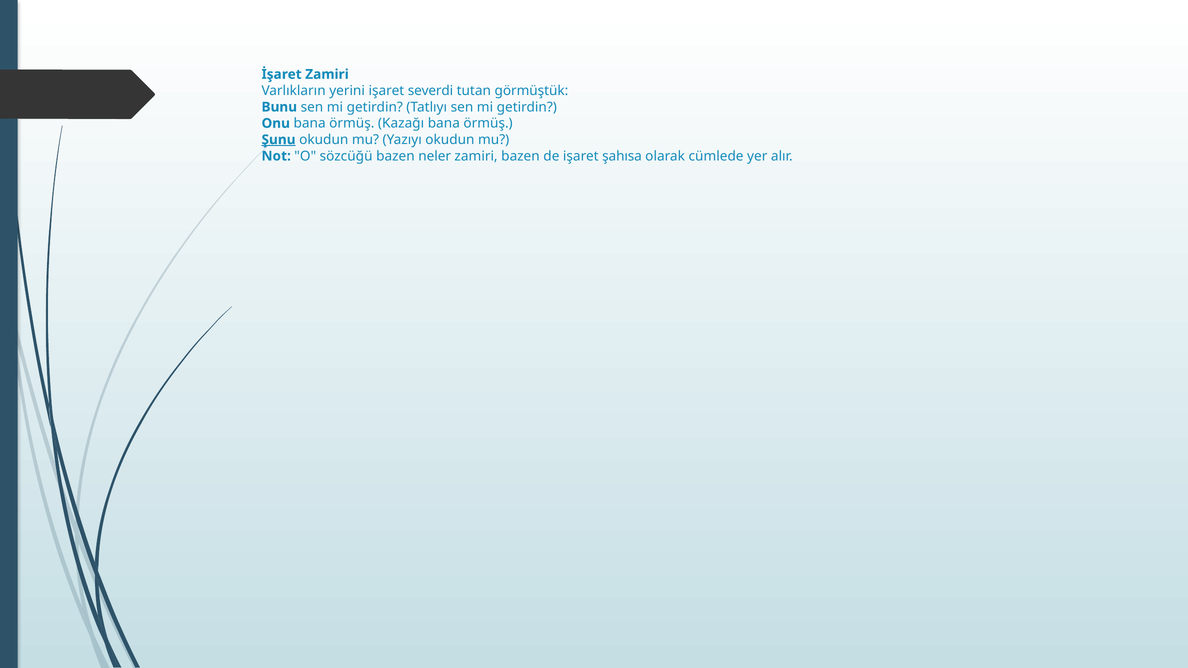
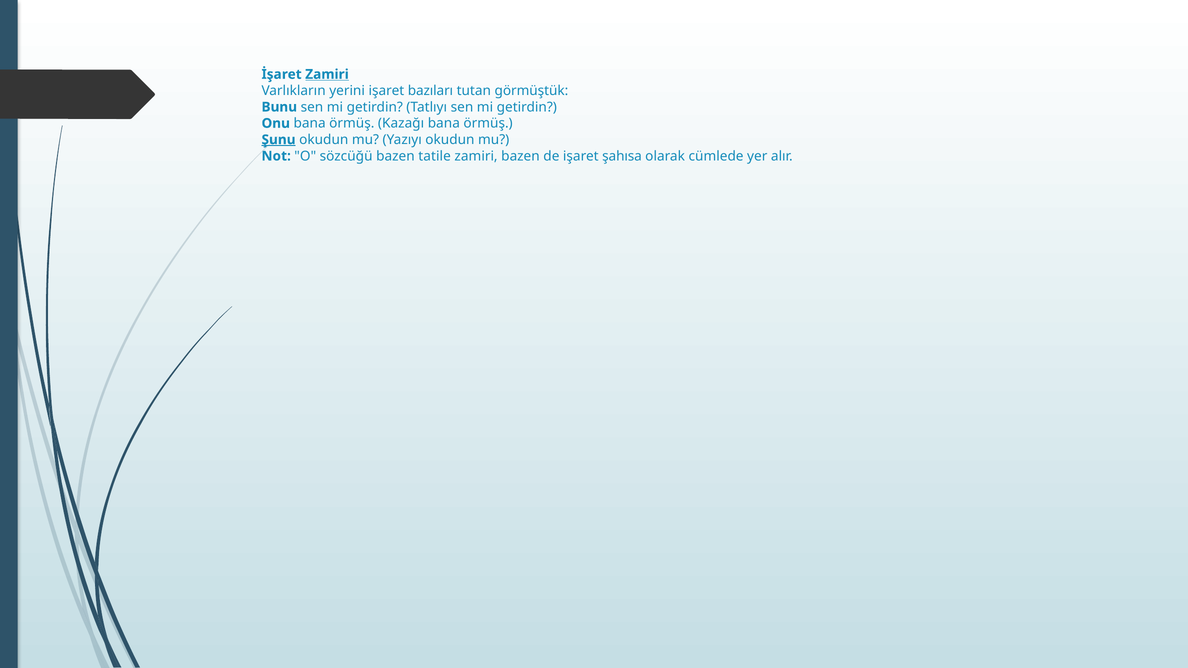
Zamiri underline: none -> present (327, 74)
severdi: severdi -> bazıları (430, 91)
neler: neler -> tatile (435, 156)
